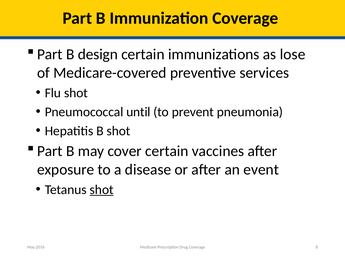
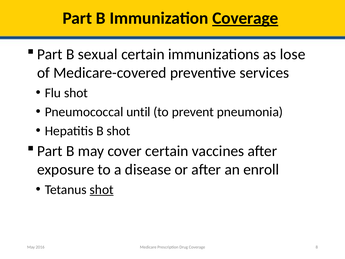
Coverage underline: none -> present (245, 18)
design: design -> sexual (98, 54)
event: event -> enroll (261, 169)
